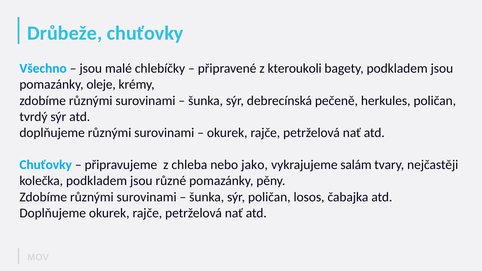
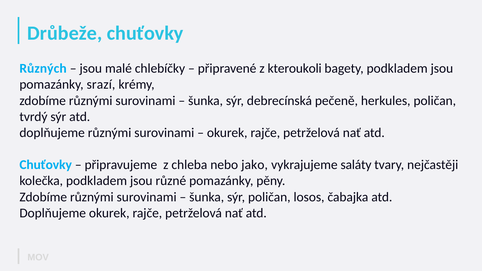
Všechno: Všechno -> Různých (43, 69)
oleje: oleje -> srazí (101, 85)
salám: salám -> saláty (356, 165)
